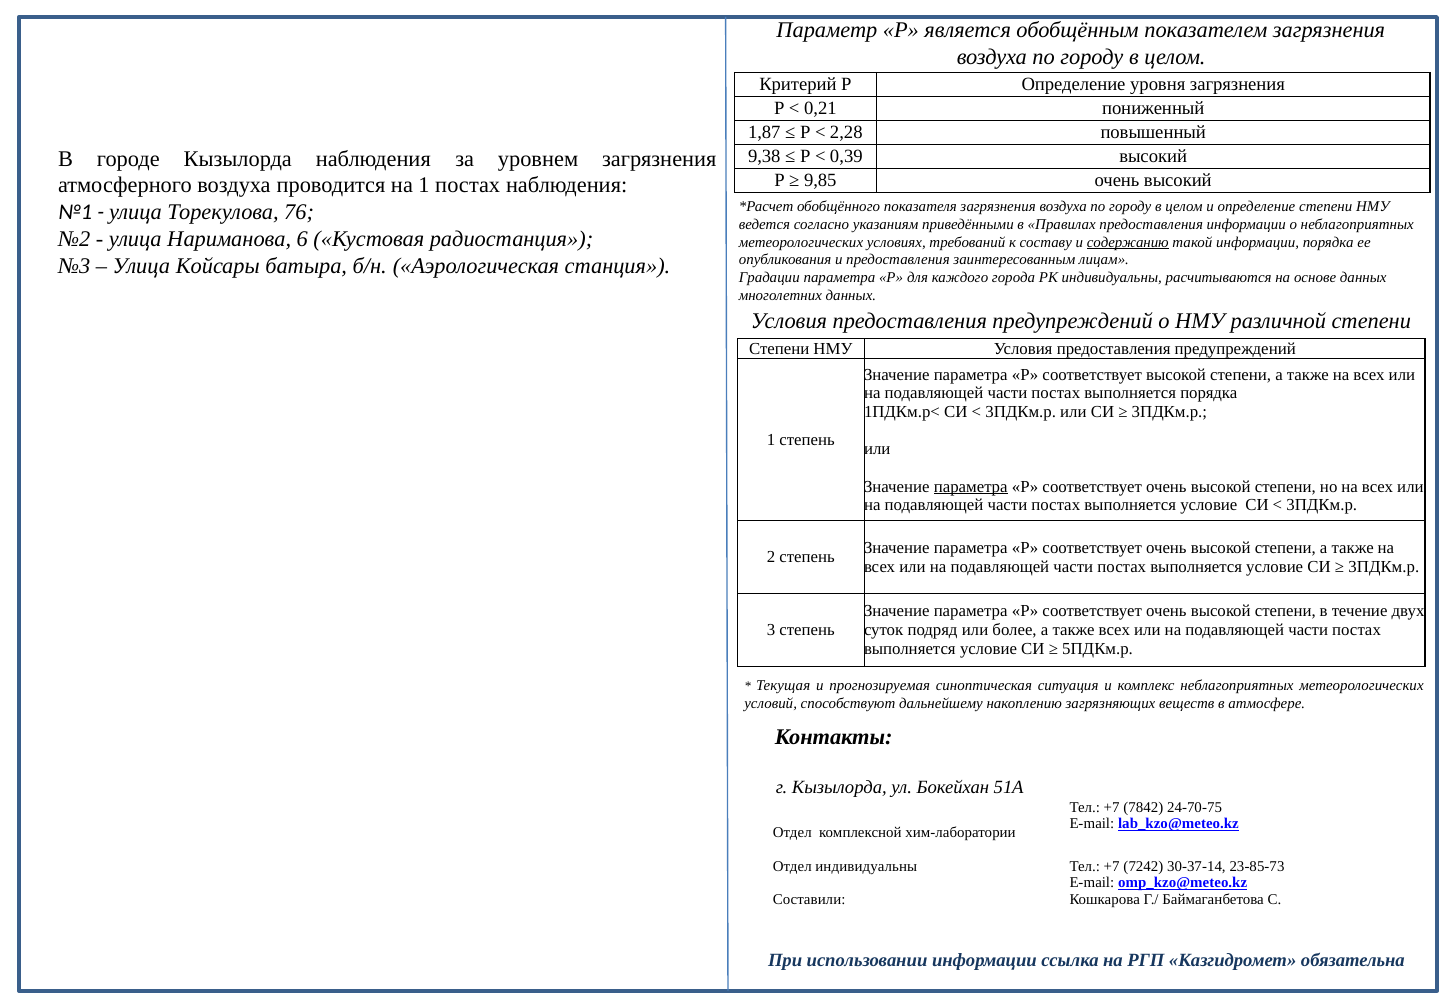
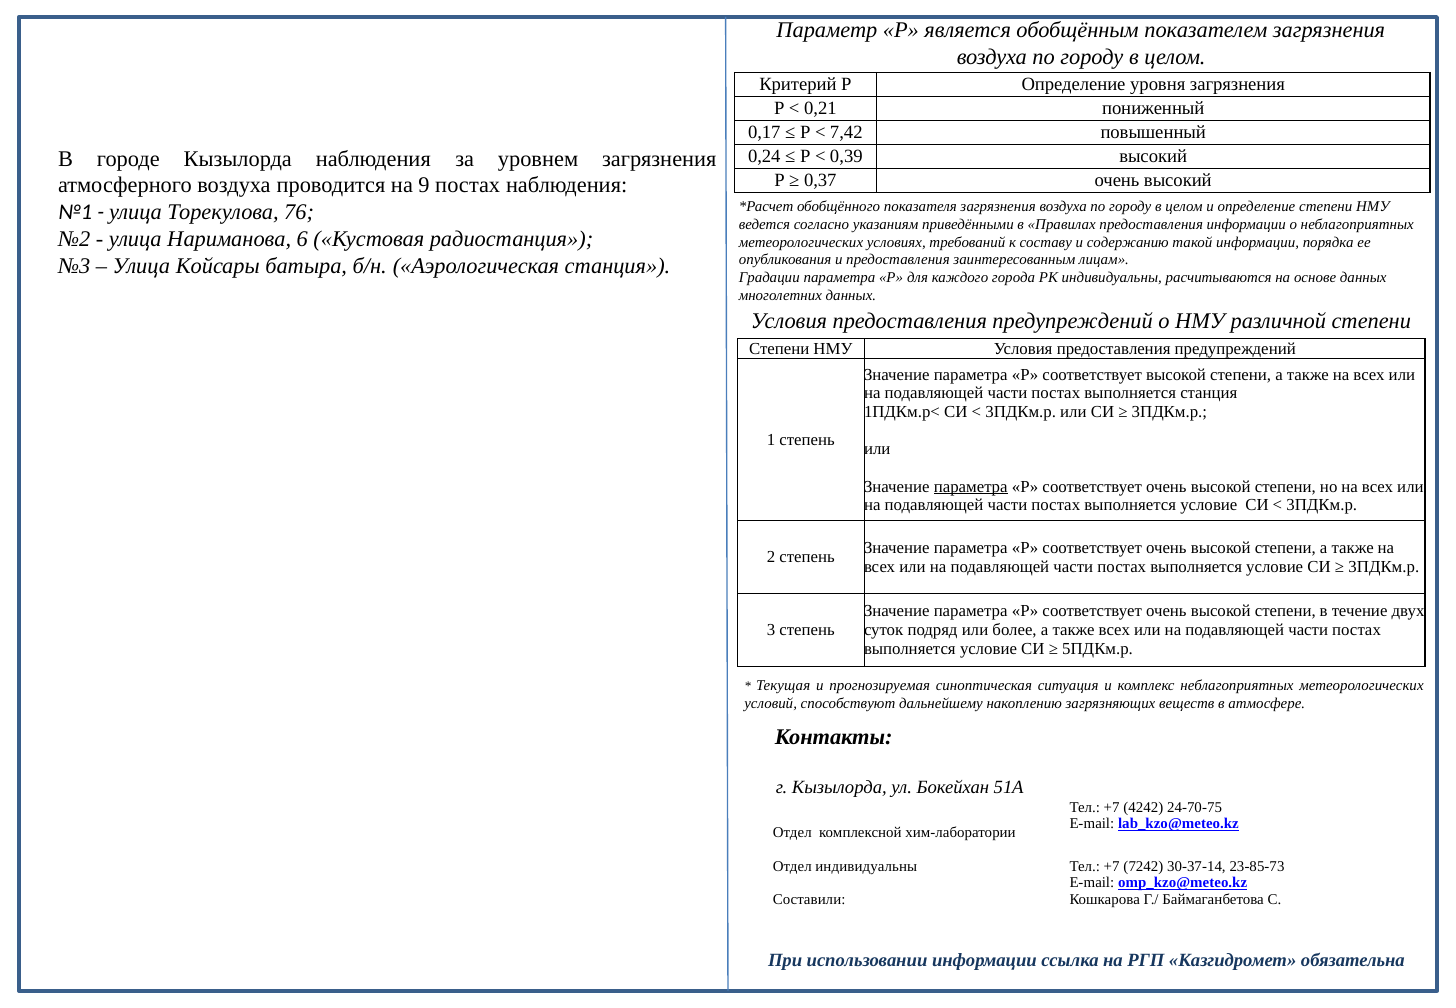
1,87: 1,87 -> 0,17 (764, 132)
2,28: 2,28 -> 7,42 (846, 132)
9,38: 9,38 -> 0,24 (764, 156)
9,85: 9,85 -> 0,37 (820, 180)
на 1: 1 -> 9 (424, 186)
содержанию underline: present -> none (1128, 242)
выполняется порядка: порядка -> станция (1209, 393)
7842: 7842 -> 4242 (1143, 807)
